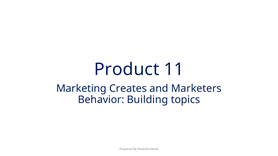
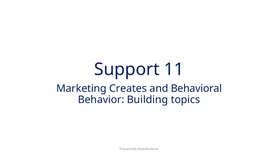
Product: Product -> Support (127, 69)
Marketers: Marketers -> Behavioral (196, 89)
